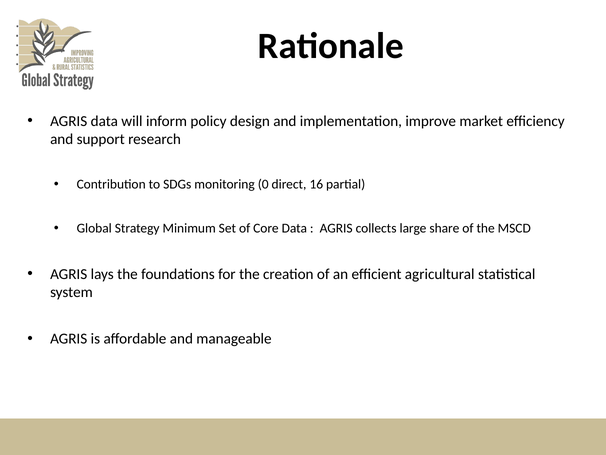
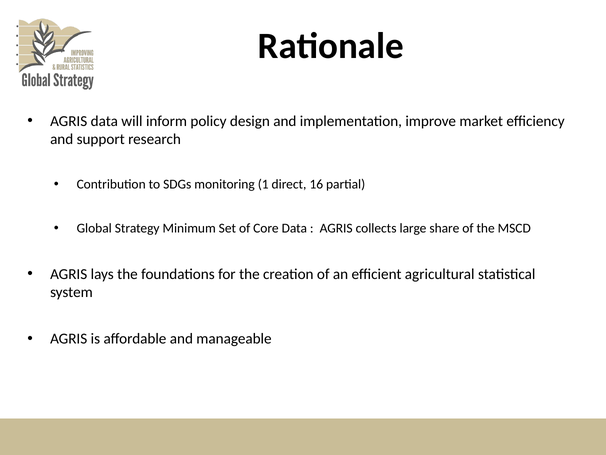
0: 0 -> 1 (263, 184)
